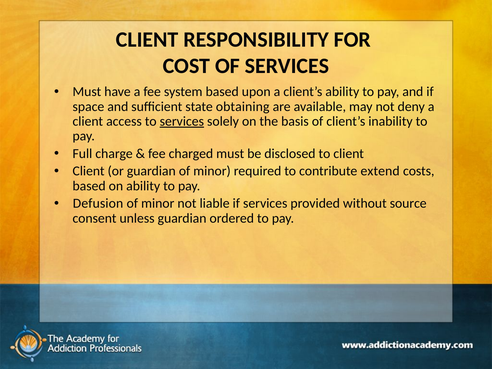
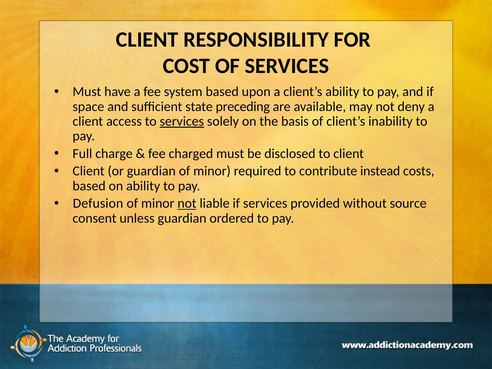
obtaining: obtaining -> preceding (243, 107)
extend: extend -> instead (380, 171)
not underline: none -> present (187, 203)
